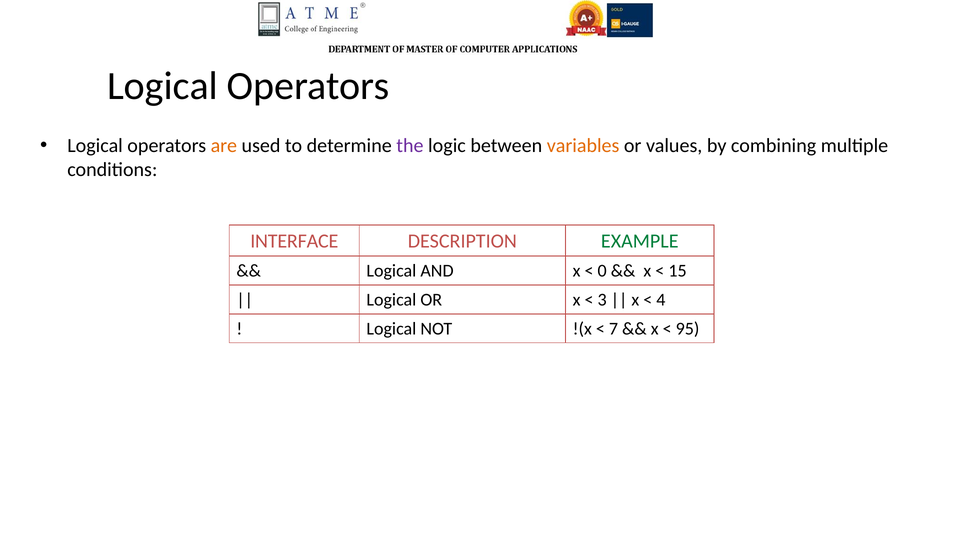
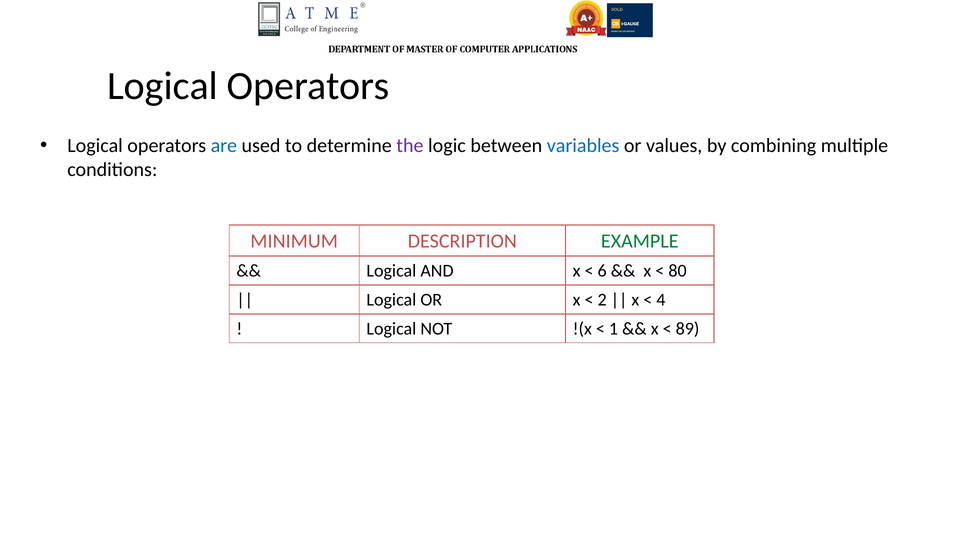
are colour: orange -> blue (224, 146)
variables colour: orange -> blue (583, 146)
INTERFACE: INTERFACE -> MINIMUM (294, 241)
0: 0 -> 6 (602, 271)
15: 15 -> 80 (678, 271)
3: 3 -> 2 (602, 300)
7: 7 -> 1 (613, 329)
95: 95 -> 89 (688, 329)
